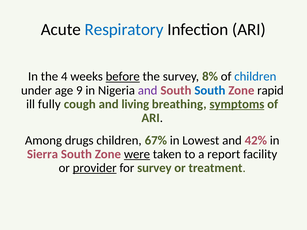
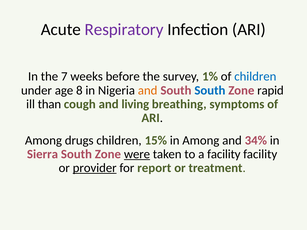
Respiratory colour: blue -> purple (124, 30)
4: 4 -> 7 (64, 77)
before underline: present -> none (123, 77)
8%: 8% -> 1% (210, 77)
9: 9 -> 8 (79, 90)
and colour: purple -> orange (148, 90)
fully: fully -> than (49, 104)
symptoms underline: present -> none (237, 104)
67%: 67% -> 15% (156, 140)
in Lowest: Lowest -> Among (201, 140)
42%: 42% -> 34% (256, 140)
a report: report -> facility (224, 154)
for survey: survey -> report (154, 168)
